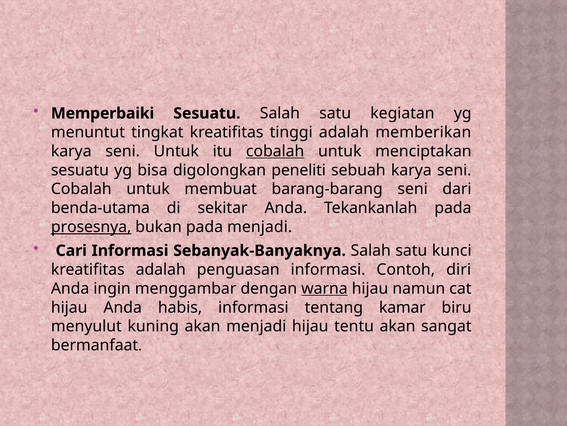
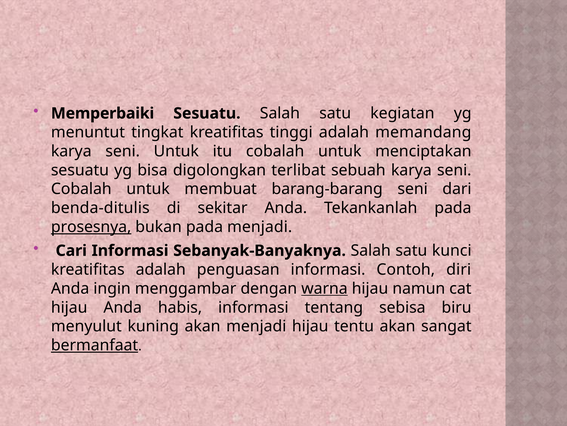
memberikan: memberikan -> memandang (423, 132)
cobalah underline: present -> none (275, 151)
peneliti: peneliti -> terlibat (299, 170)
benda-utama: benda-utama -> benda-ditulis (100, 208)
kamar: kamar -> sebisa (402, 307)
bermanfaat underline: none -> present (95, 345)
